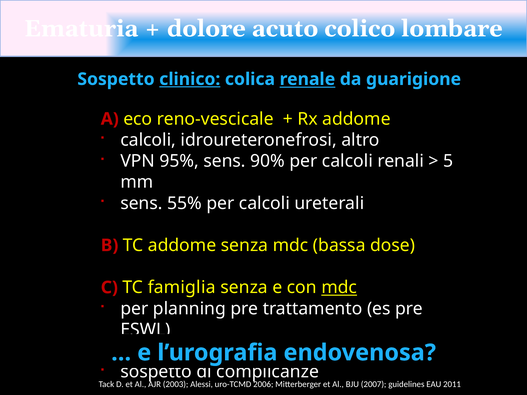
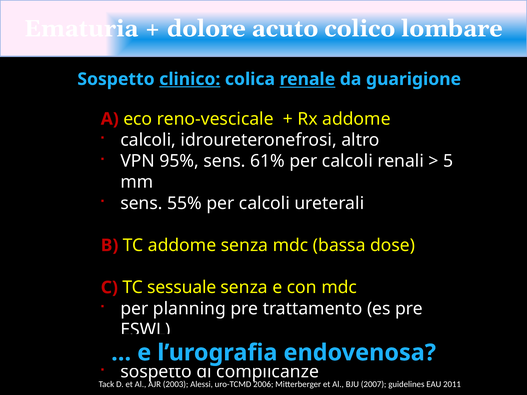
90%: 90% -> 61% (268, 161)
famiglia: famiglia -> sessuale (182, 288)
mdc underline: present -> none (339, 288)
